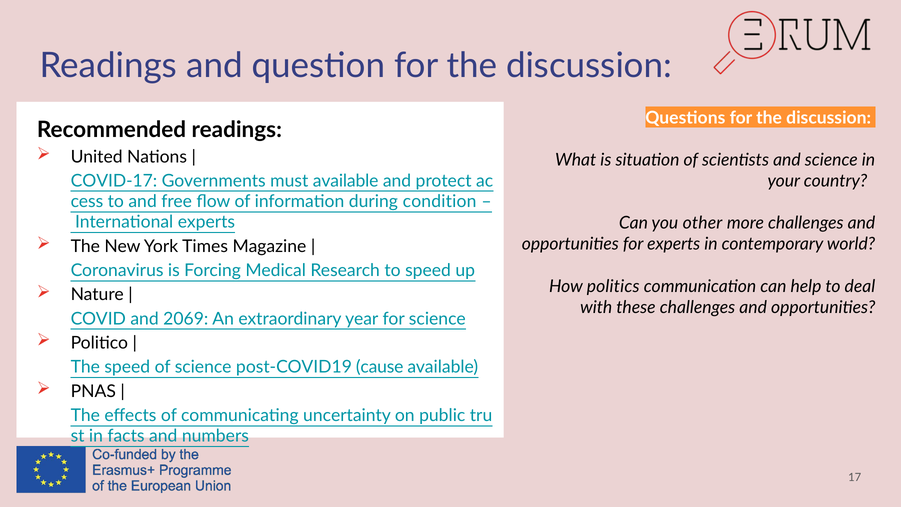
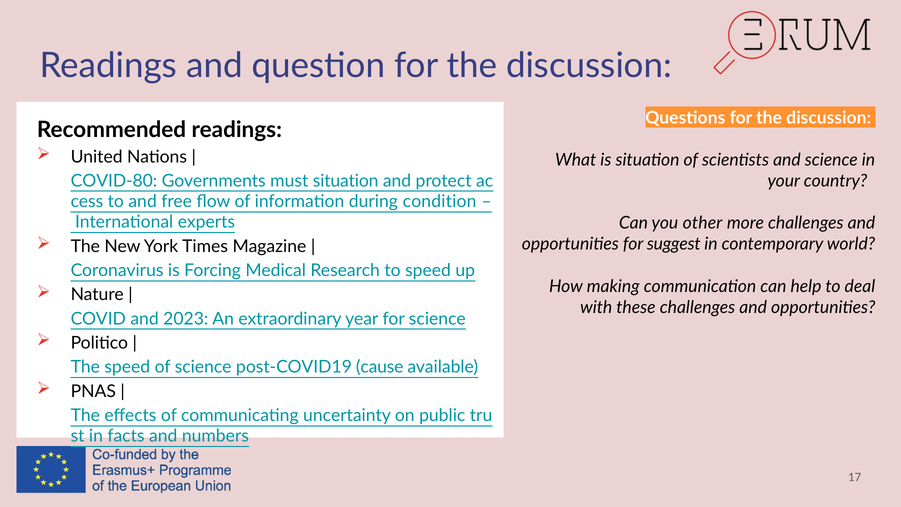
COVID-17: COVID-17 -> COVID-80 (114, 181)
must available: available -> situation (346, 181)
for experts: experts -> suggest (674, 244)
politics: politics -> making (613, 286)
2069: 2069 -> 2023 (186, 319)
